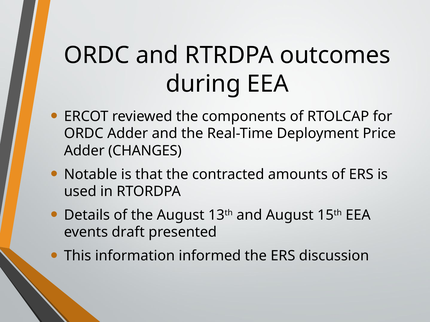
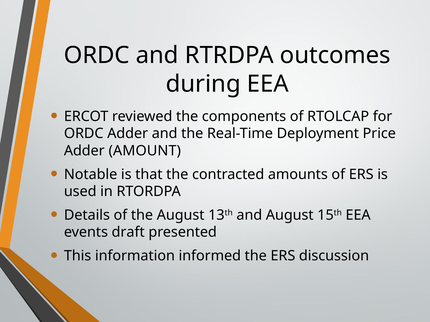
CHANGES: CHANGES -> AMOUNT (145, 151)
